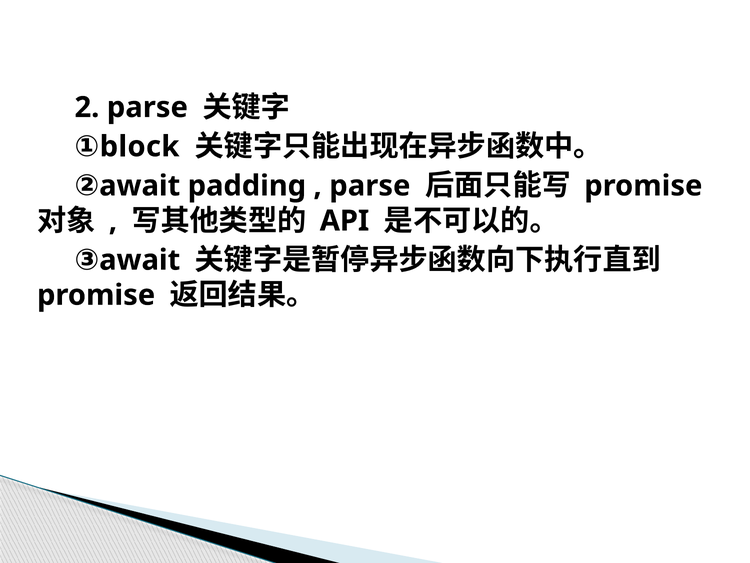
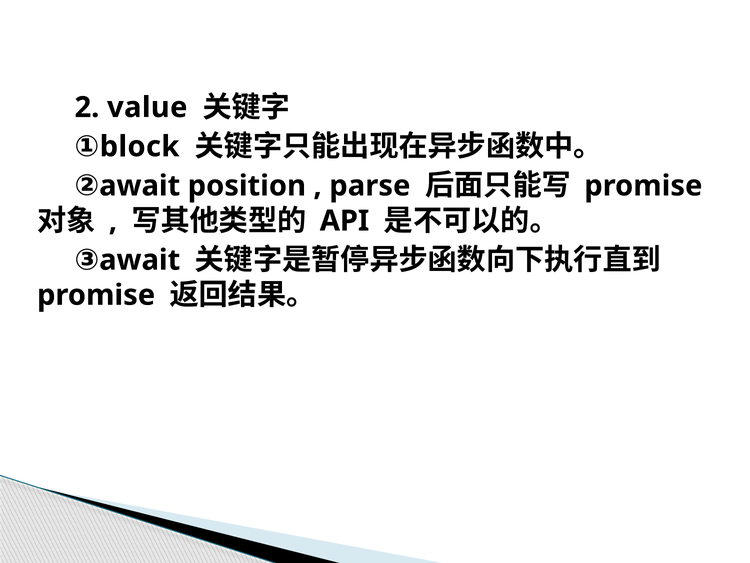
2 parse: parse -> value (147, 107)
padding: padding -> position (247, 186)
